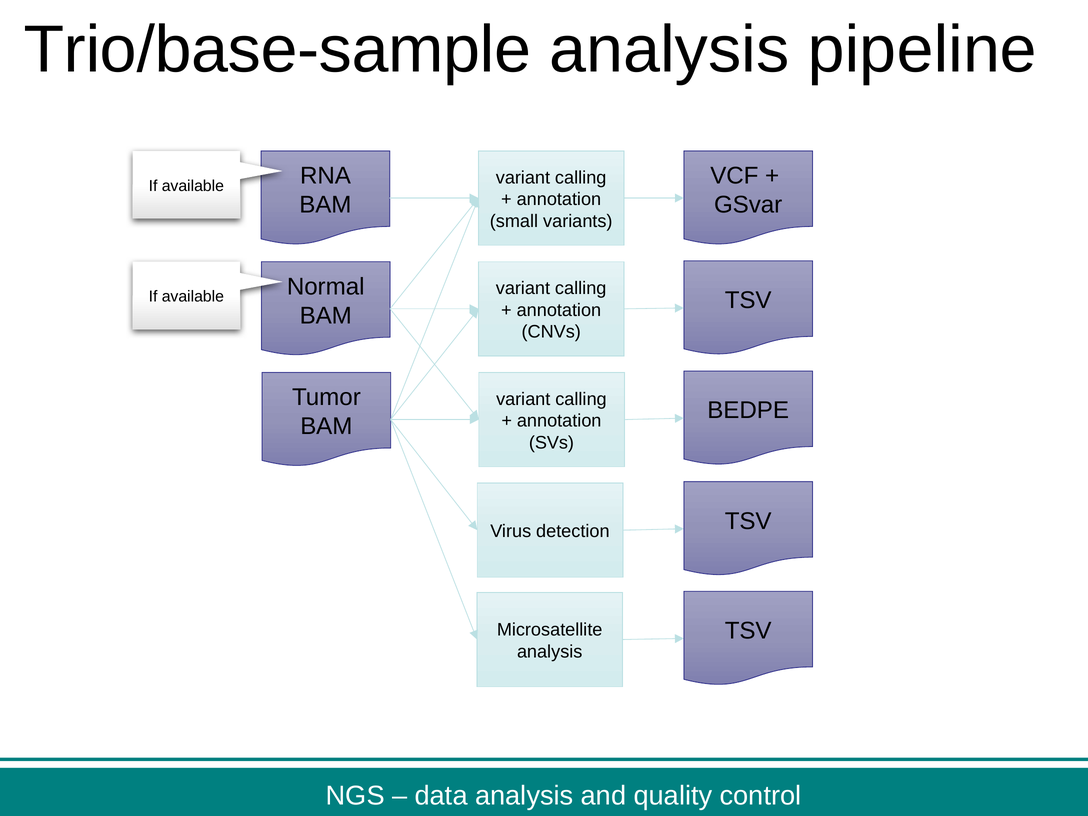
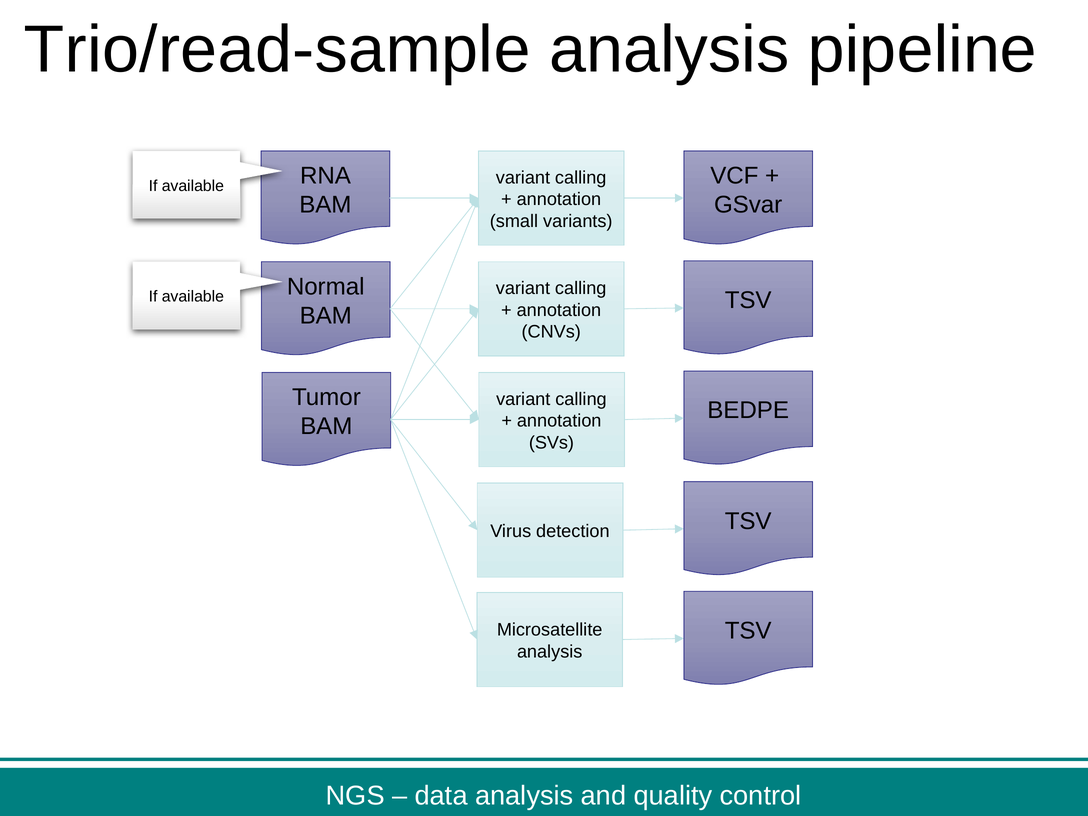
Trio/base-sample: Trio/base-sample -> Trio/read-sample (277, 50)
